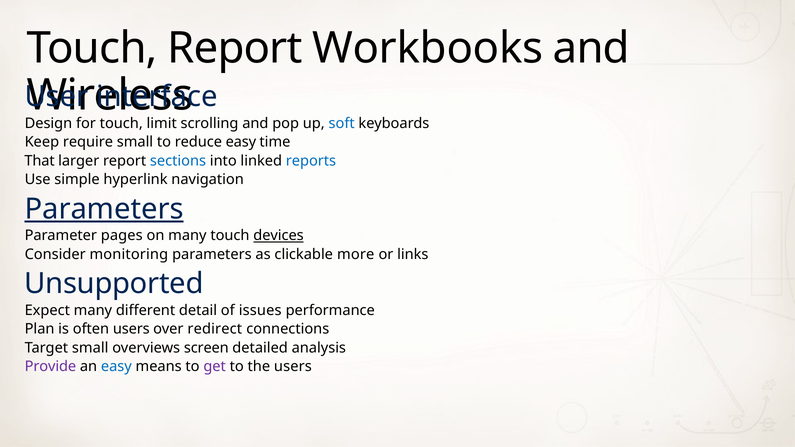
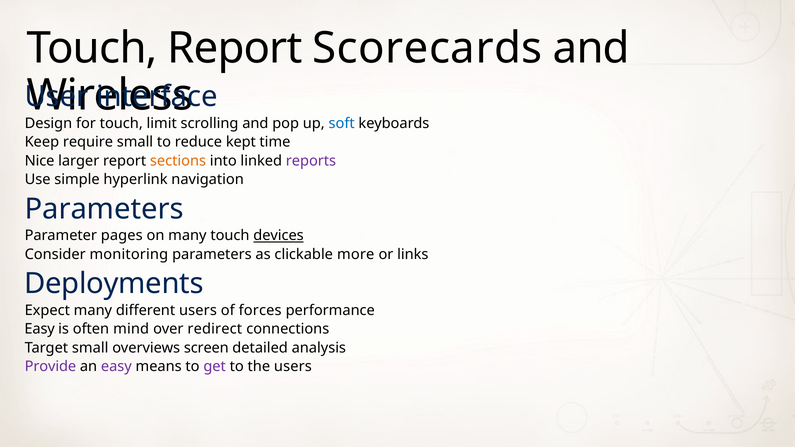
Workbooks: Workbooks -> Scorecards (427, 48)
reduce easy: easy -> kept (241, 142)
That: That -> Nice (40, 161)
sections colour: blue -> orange (178, 161)
reports colour: blue -> purple (311, 161)
Parameters underline: present -> none (104, 209)
Unsupported: Unsupported -> Deployments (114, 284)
different detail: detail -> users (198, 310)
issues: issues -> forces (260, 310)
Plan: Plan -> Easy (40, 329)
often users: users -> mind (131, 329)
easy colour: blue -> purple (116, 367)
